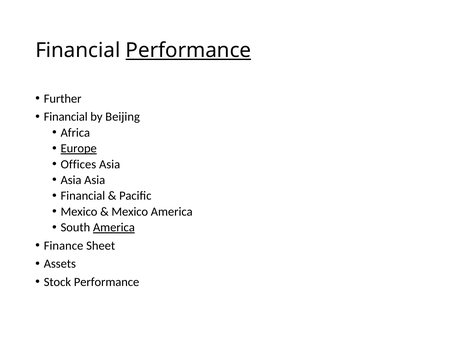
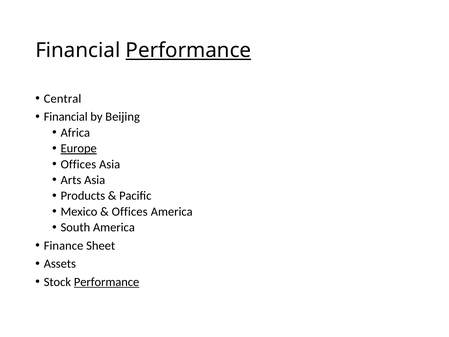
Further: Further -> Central (63, 99)
Asia: Asia -> Arts (71, 180)
Financial: Financial -> Products (83, 196)
Mexico: Mexico -> Offices (130, 212)
America underline: present -> none (114, 227)
Performance underline: none -> present (107, 282)
